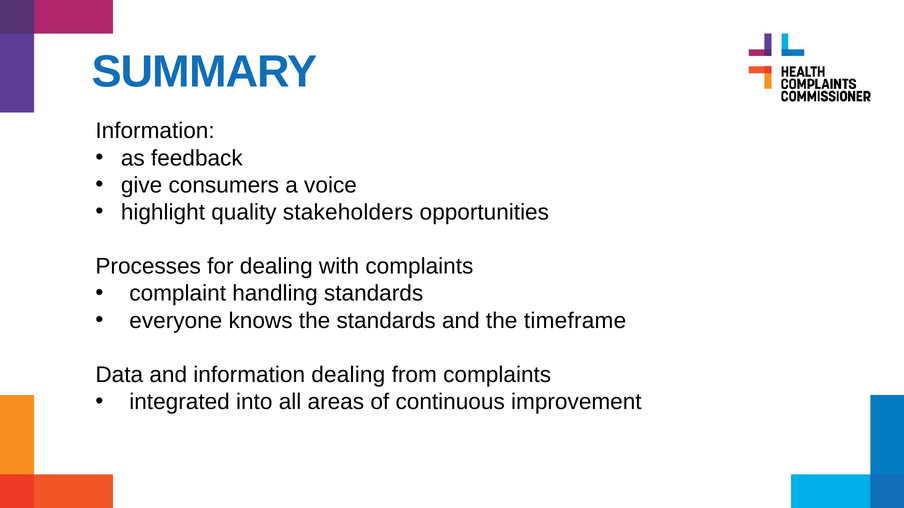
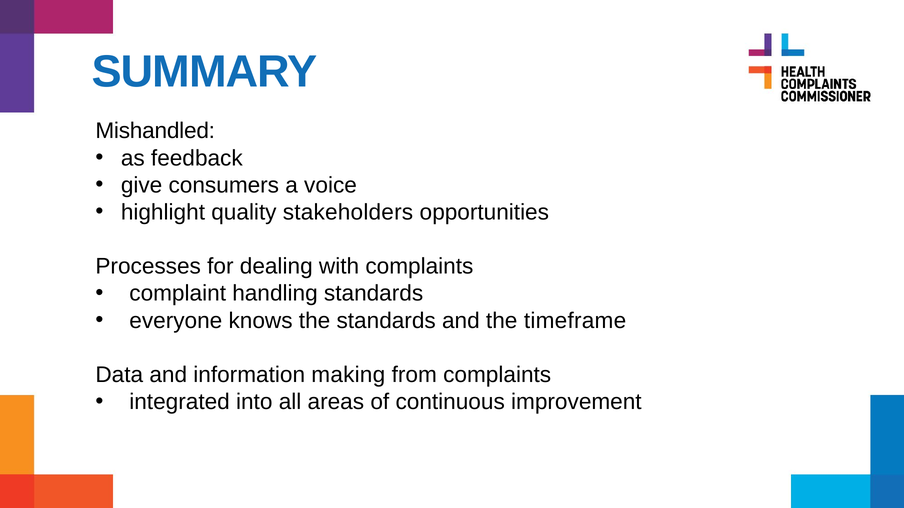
Information: Information -> Mishandled (155, 131)
information dealing: dealing -> making (348, 375)
